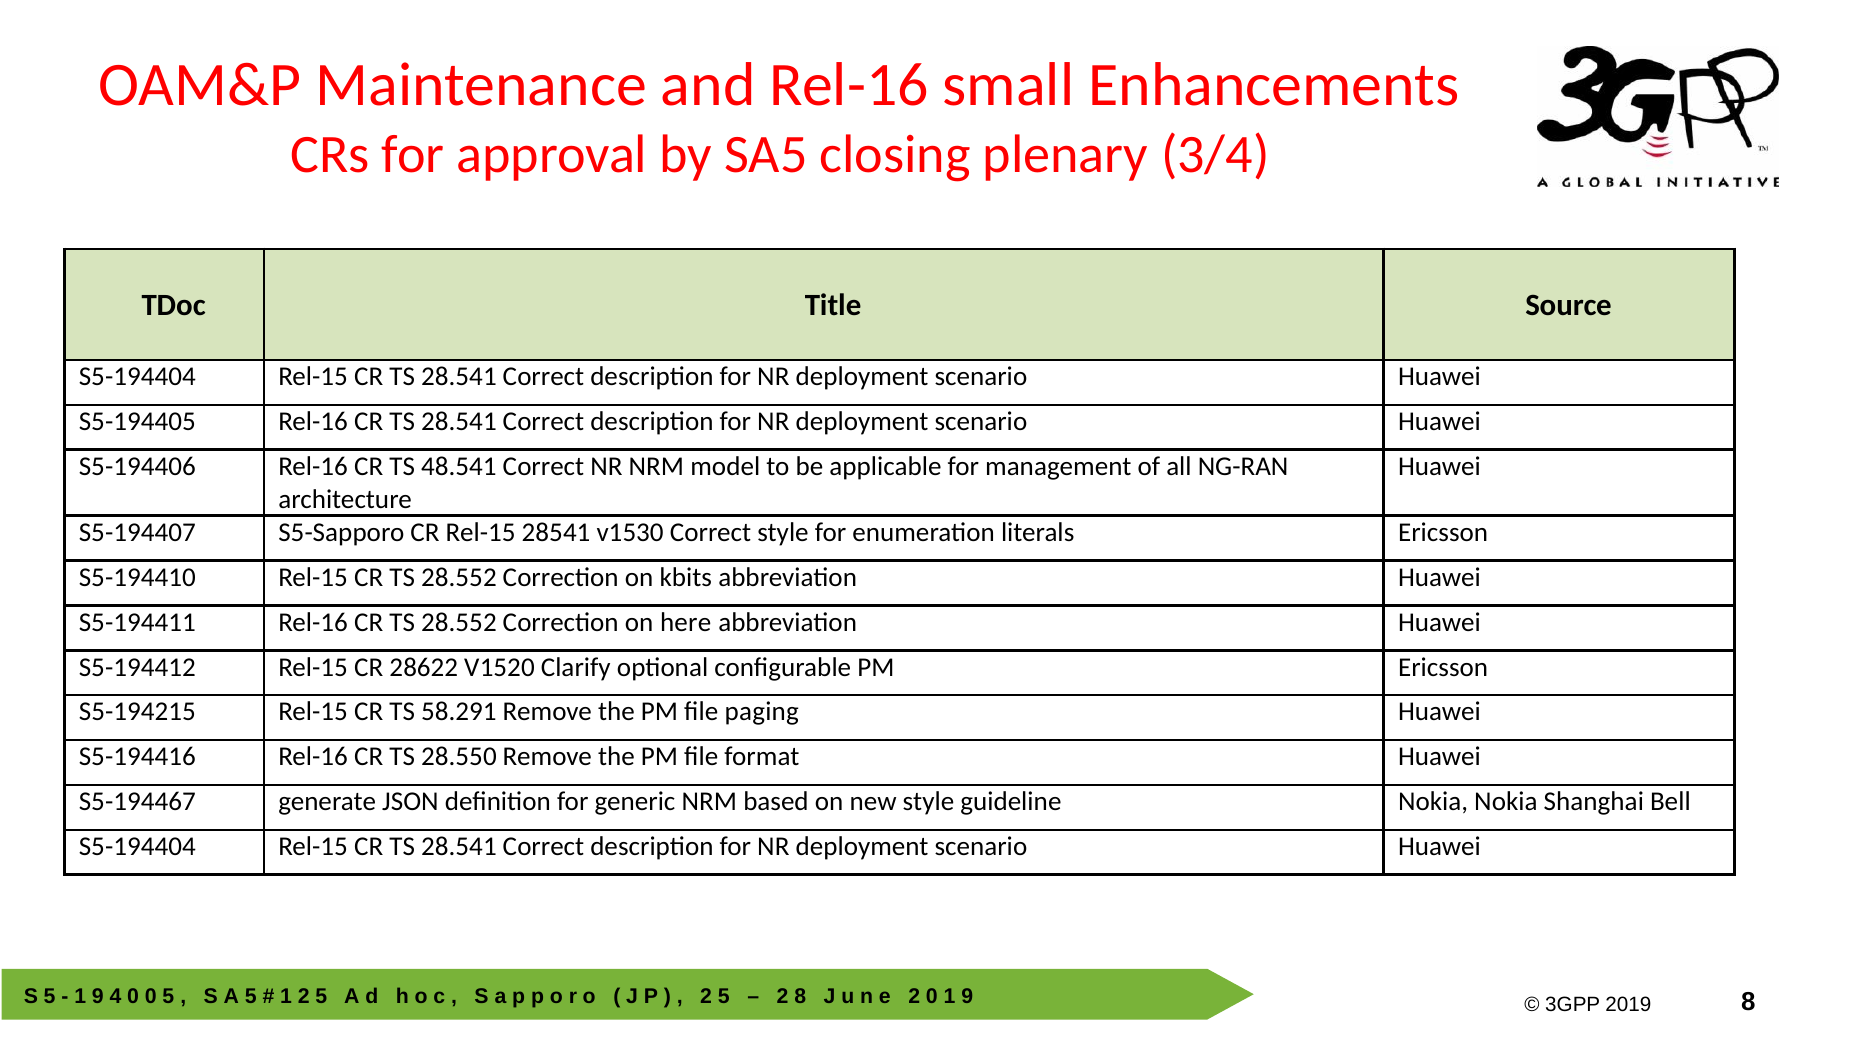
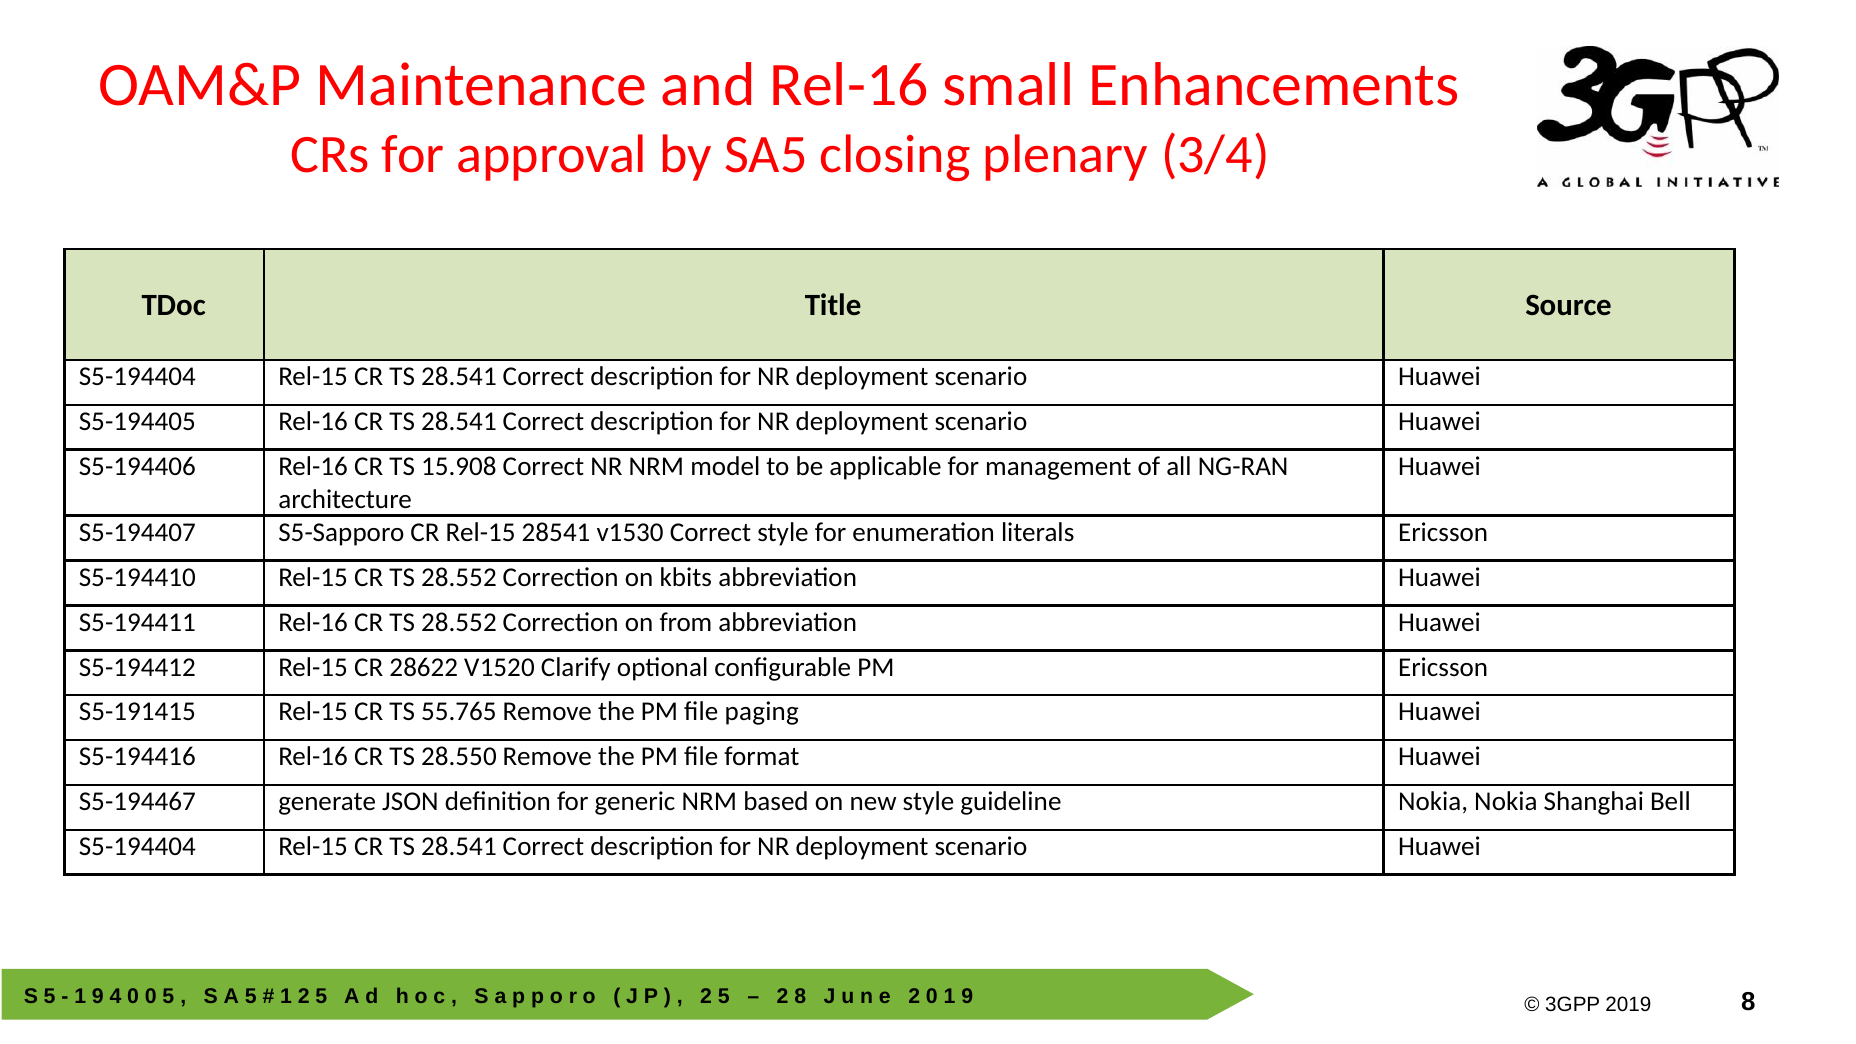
48.541: 48.541 -> 15.908 (459, 467)
here: here -> from (686, 622)
S5-194215: S5-194215 -> S5-191415 (137, 712)
58.291: 58.291 -> 55.765 (459, 712)
